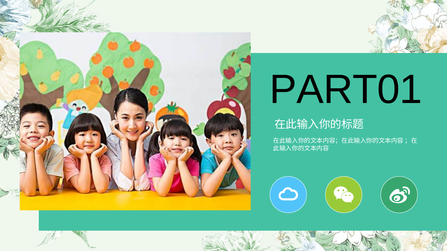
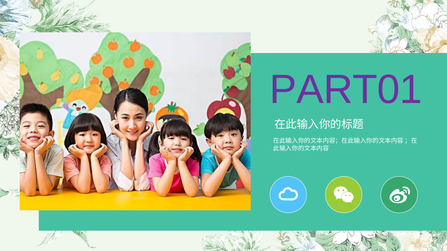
PART01 colour: black -> purple (346, 90)
